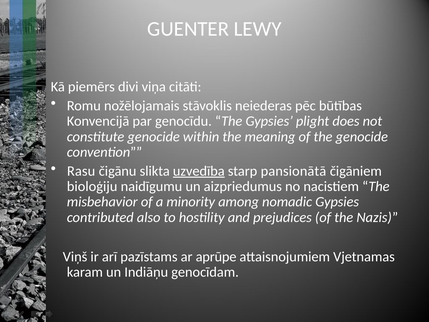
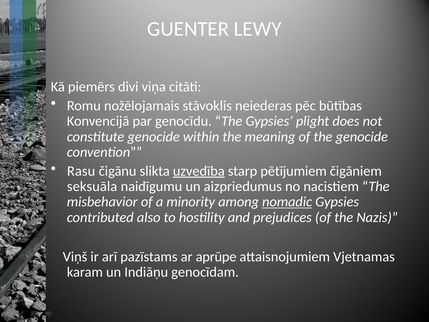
pansionātā: pansionātā -> pētījumiem (294, 171)
bioloģiju: bioloģiju -> seksuāla (92, 186)
nomadic underline: none -> present (287, 202)
